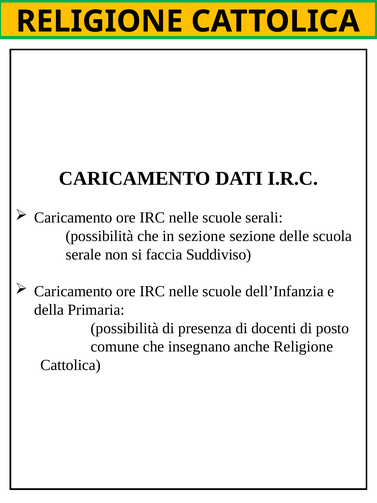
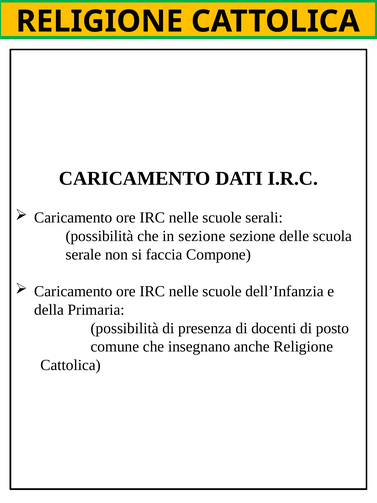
Suddiviso: Suddiviso -> Compone (219, 254)
